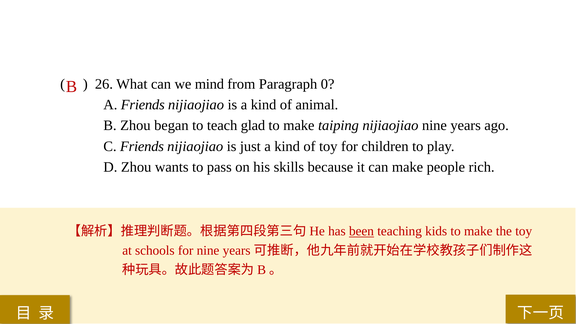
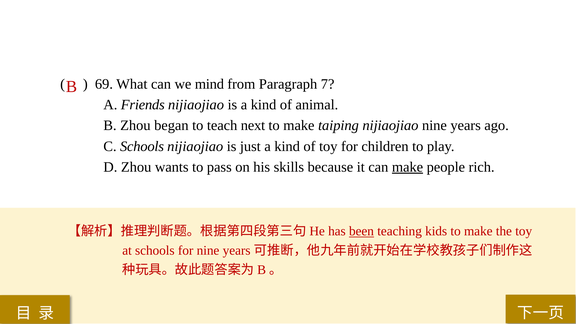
26: 26 -> 69 (104, 84)
0: 0 -> 7 (328, 84)
glad: glad -> next (253, 126)
C Friends: Friends -> Schools (142, 146)
make underline: none -> present (408, 167)
